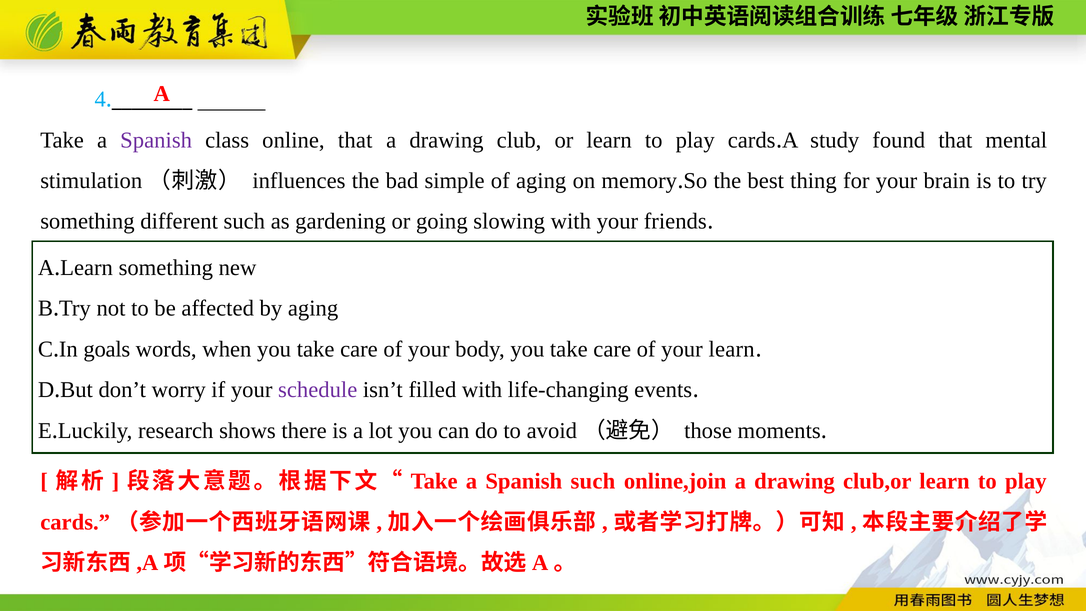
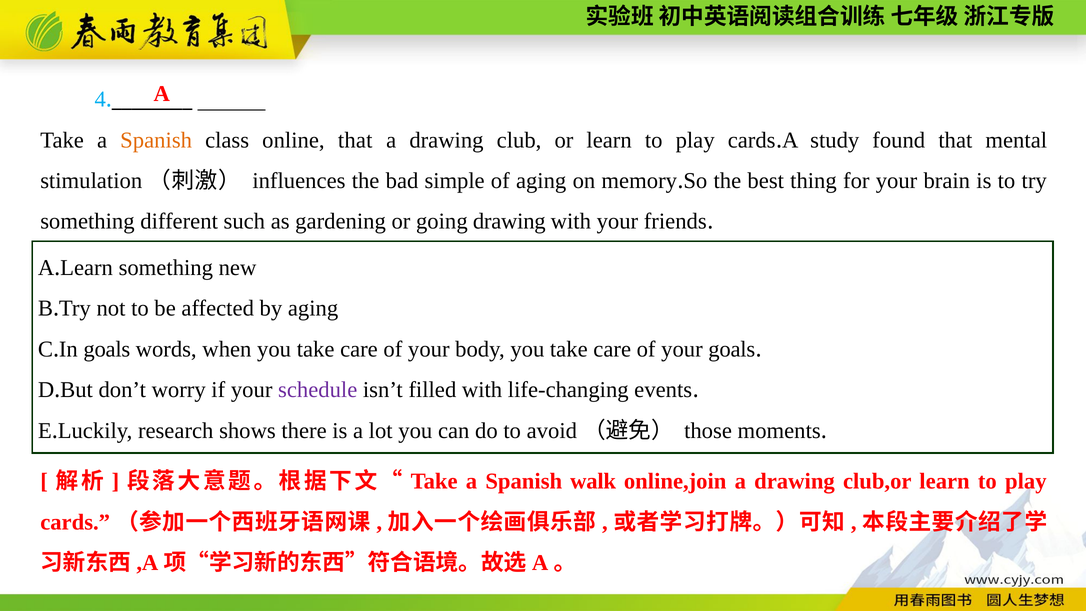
Spanish colour: purple -> orange (156, 140)
going slowing: slowing -> drawing (509, 221)
your learn: learn -> goals (732, 349)
Spanish such: such -> walk (593, 481)
